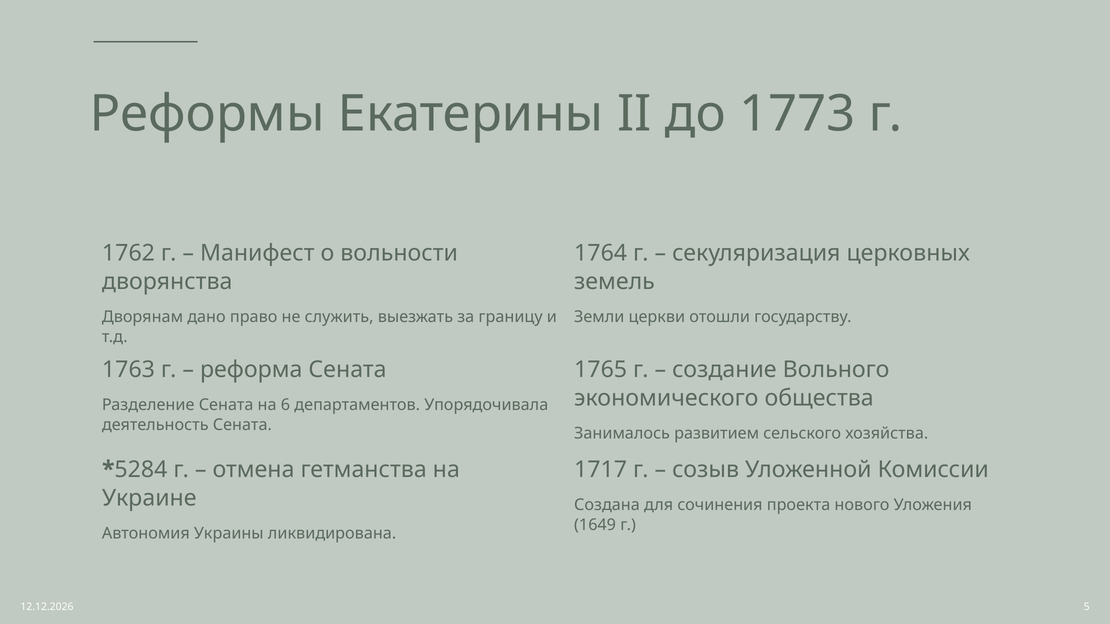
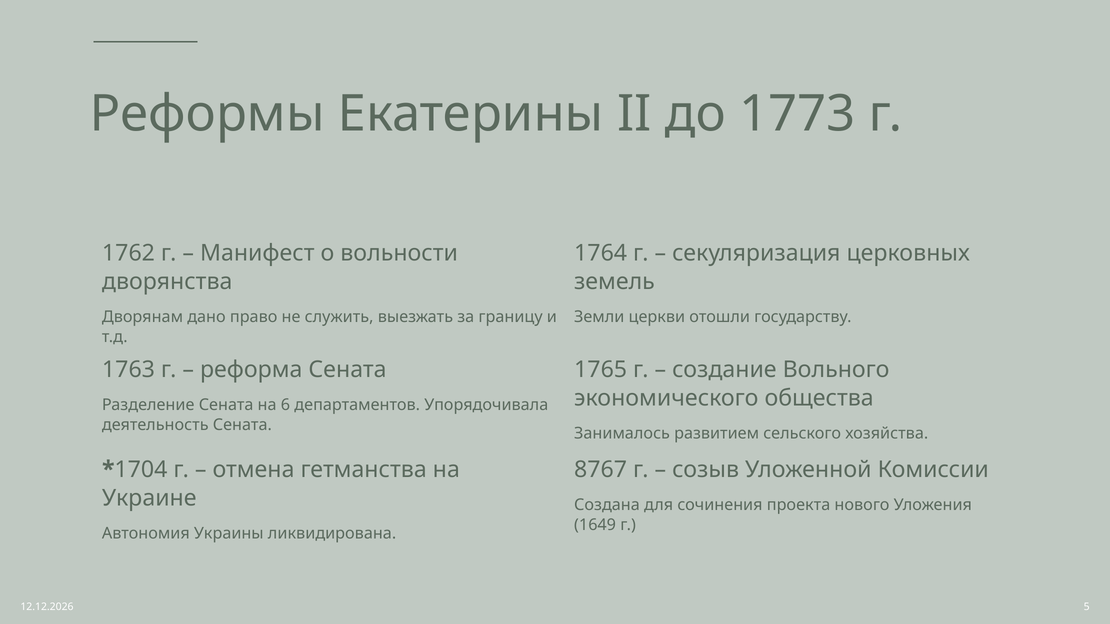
1717: 1717 -> 8767 (601, 470)
5284: 5284 -> 1704 (141, 470)
